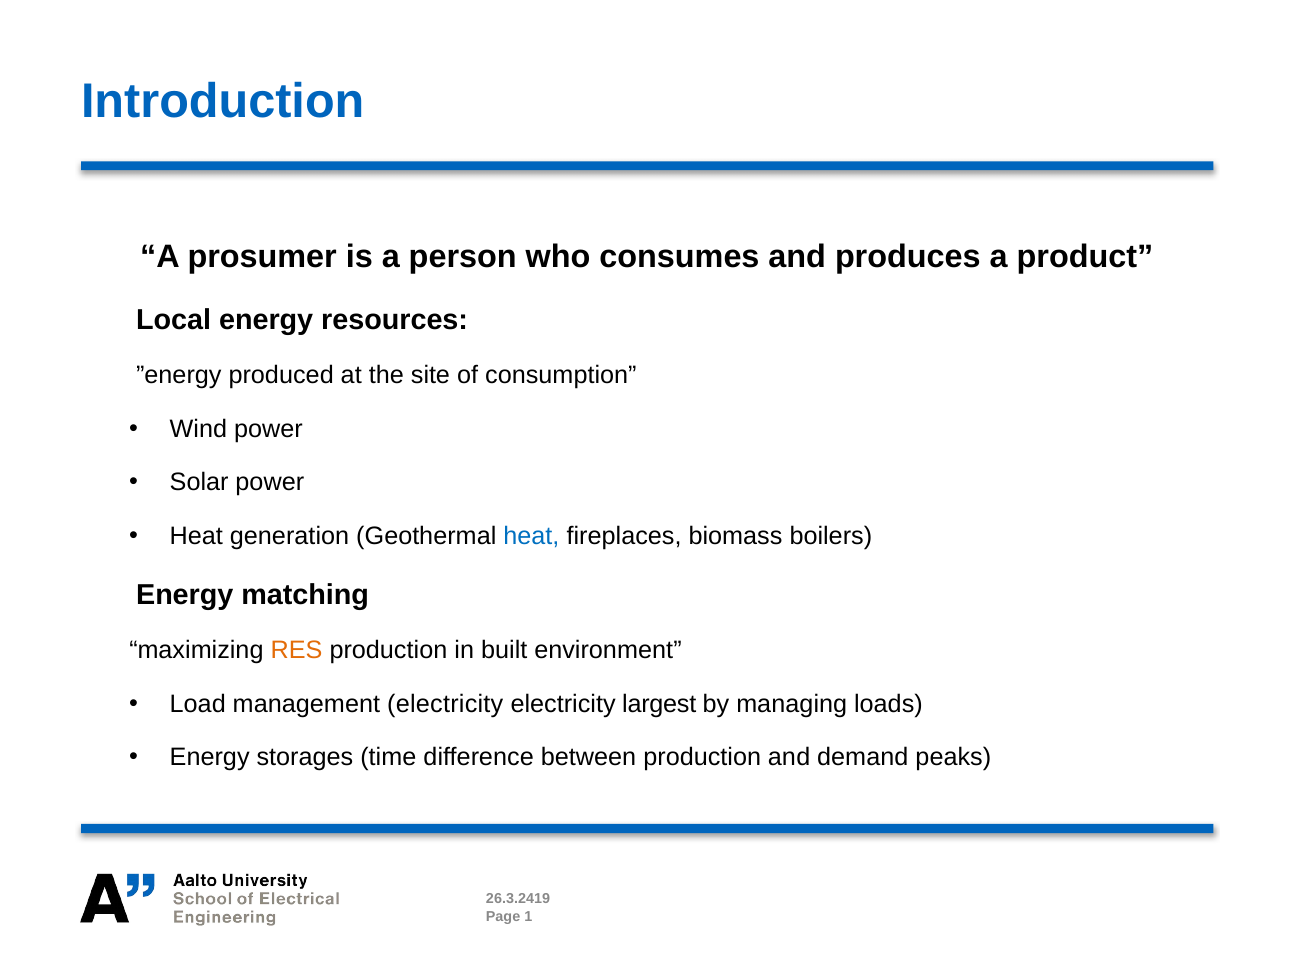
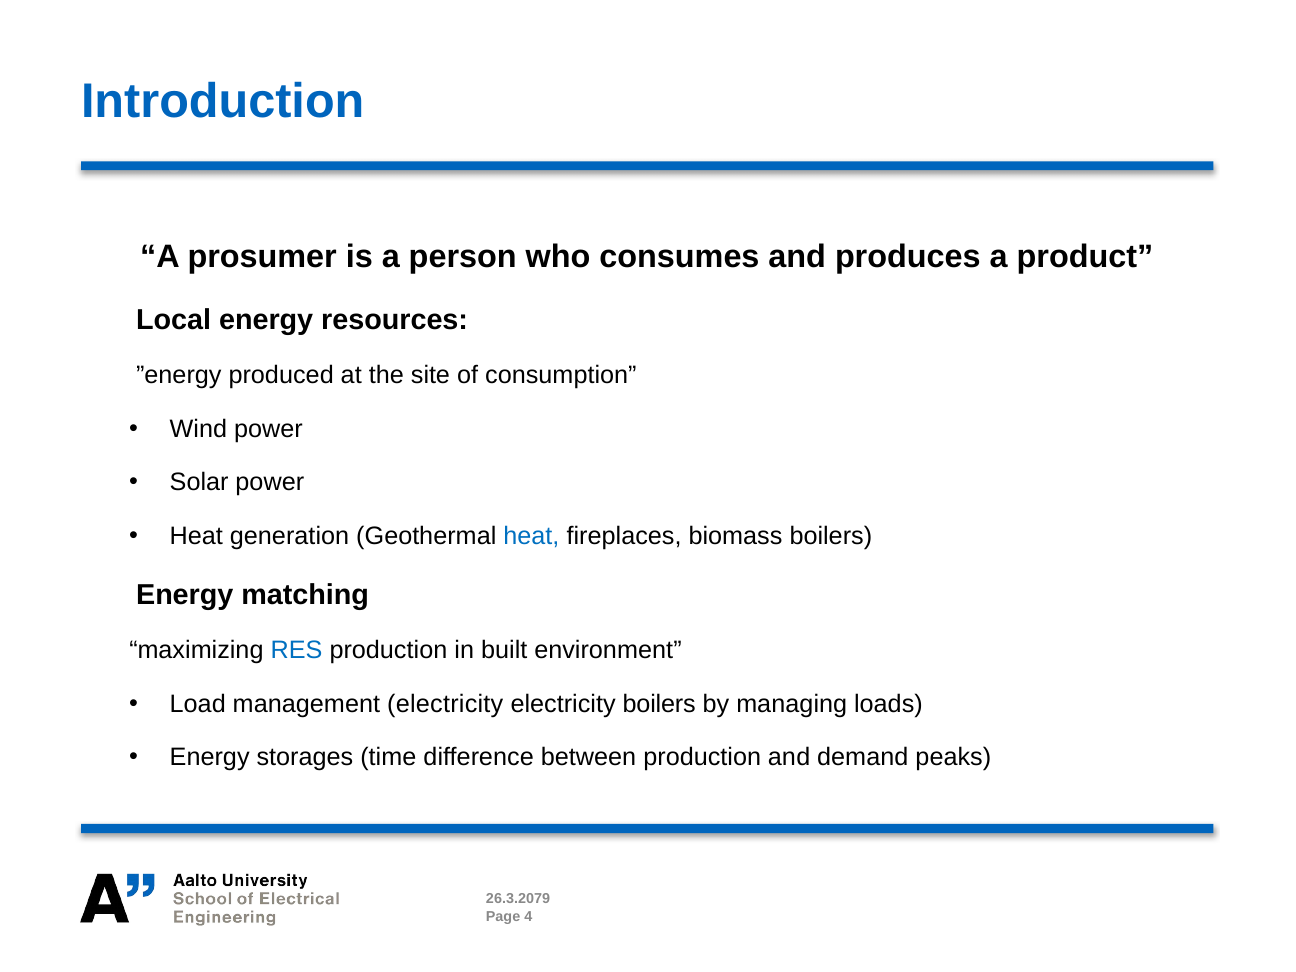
RES colour: orange -> blue (297, 651)
electricity largest: largest -> boilers (659, 704)
26.3.2419: 26.3.2419 -> 26.3.2079 (518, 899)
1: 1 -> 4 (528, 917)
